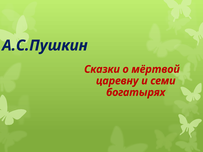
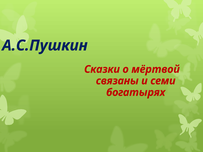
царевну: царевну -> связаны (117, 81)
